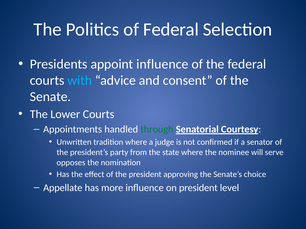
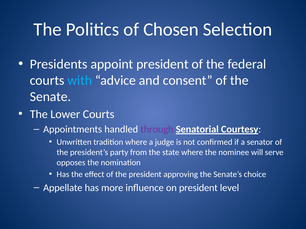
of Federal: Federal -> Chosen (171, 30)
appoint influence: influence -> president (162, 64)
through colour: green -> purple (157, 130)
